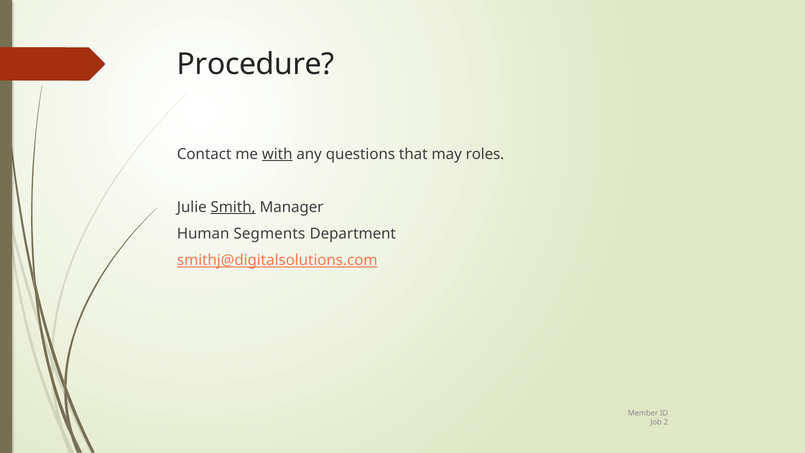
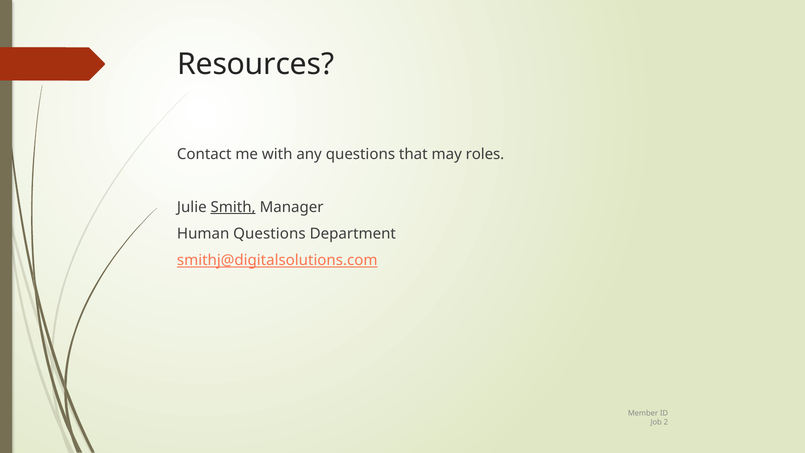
Procedure: Procedure -> Resources (256, 64)
with underline: present -> none (277, 154)
Human Segments: Segments -> Questions (269, 234)
